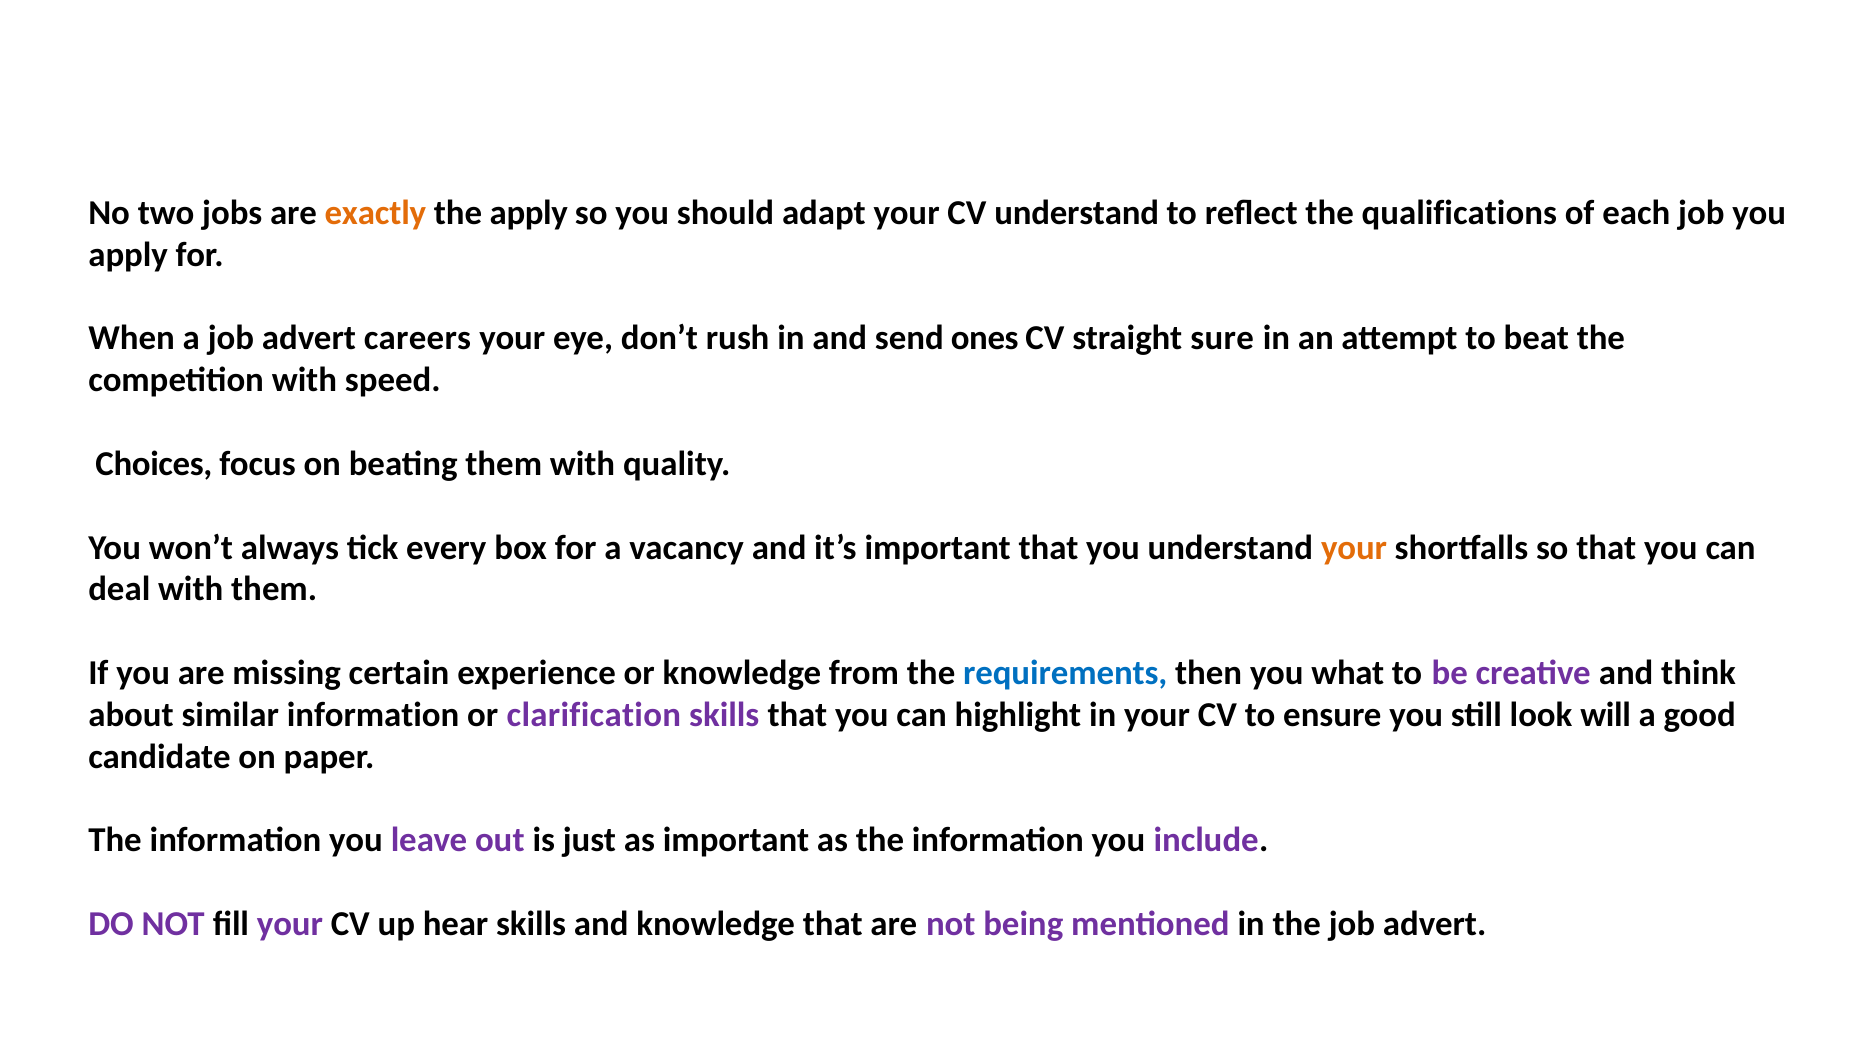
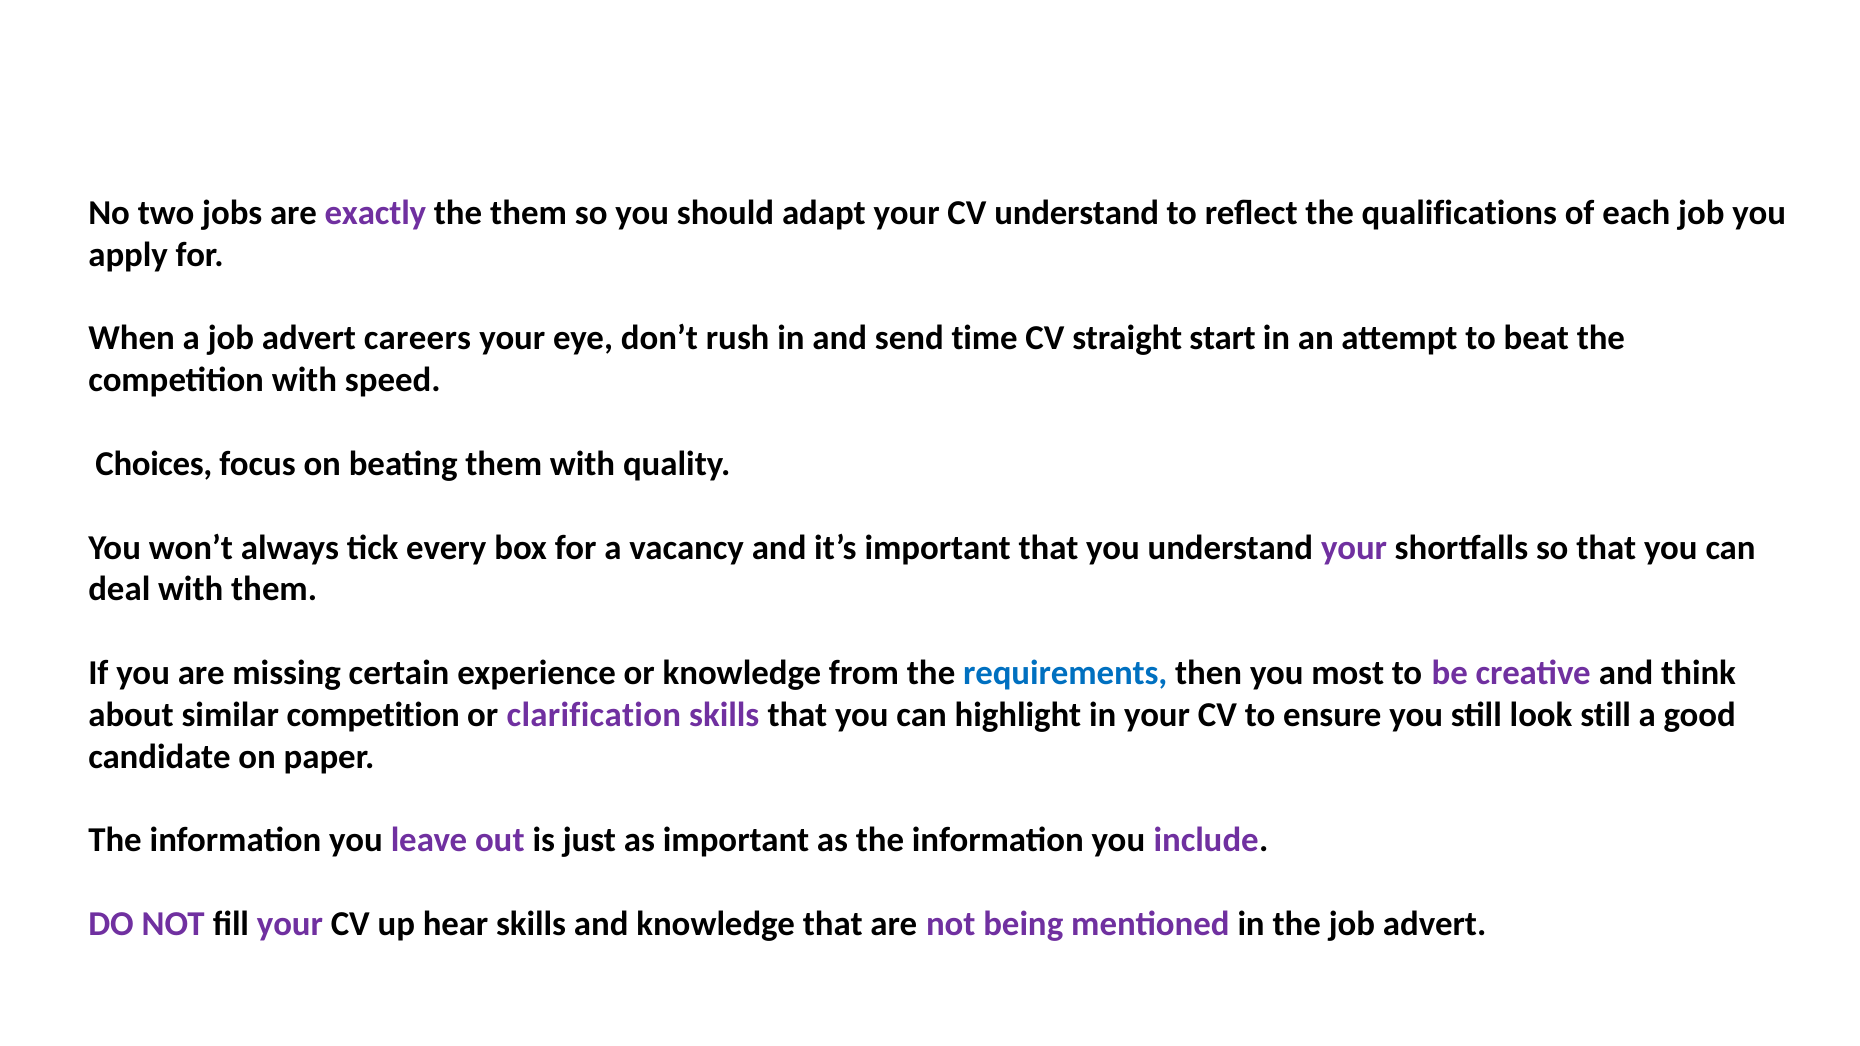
exactly colour: orange -> purple (375, 213)
the apply: apply -> them (529, 213)
ones: ones -> time (985, 338)
sure: sure -> start (1223, 338)
your colour: orange -> purple (1354, 548)
what: what -> most (1348, 673)
similar information: information -> competition (373, 715)
look will: will -> still (1606, 715)
